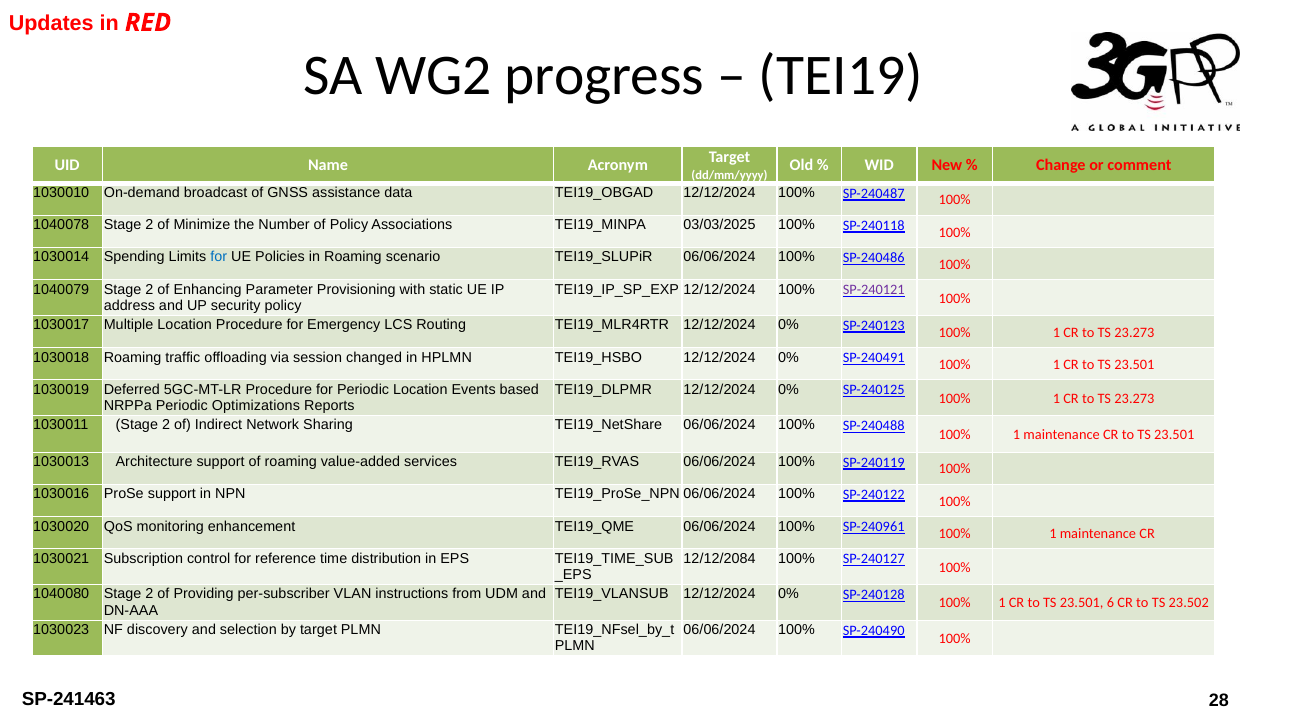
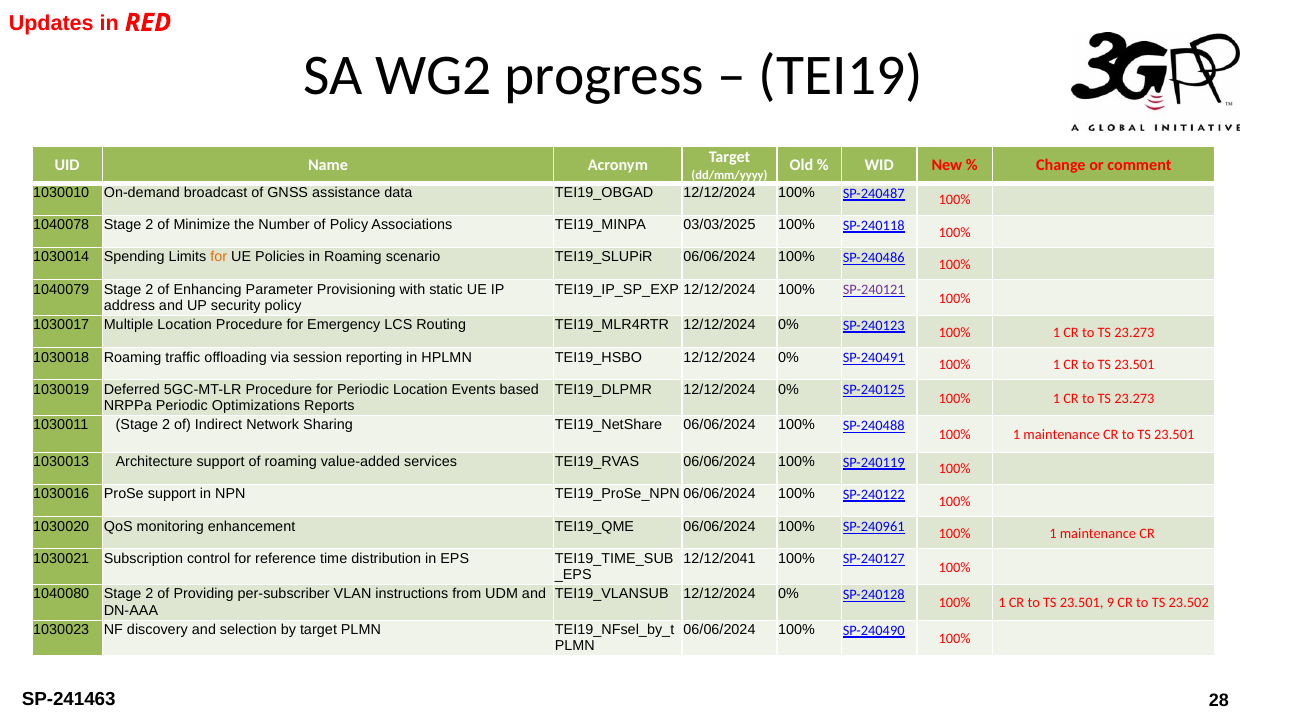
for colour: blue -> orange (219, 257)
changed: changed -> reporting (374, 357)
12/12/2084: 12/12/2084 -> 12/12/2041 (720, 558)
6: 6 -> 9 (1111, 603)
